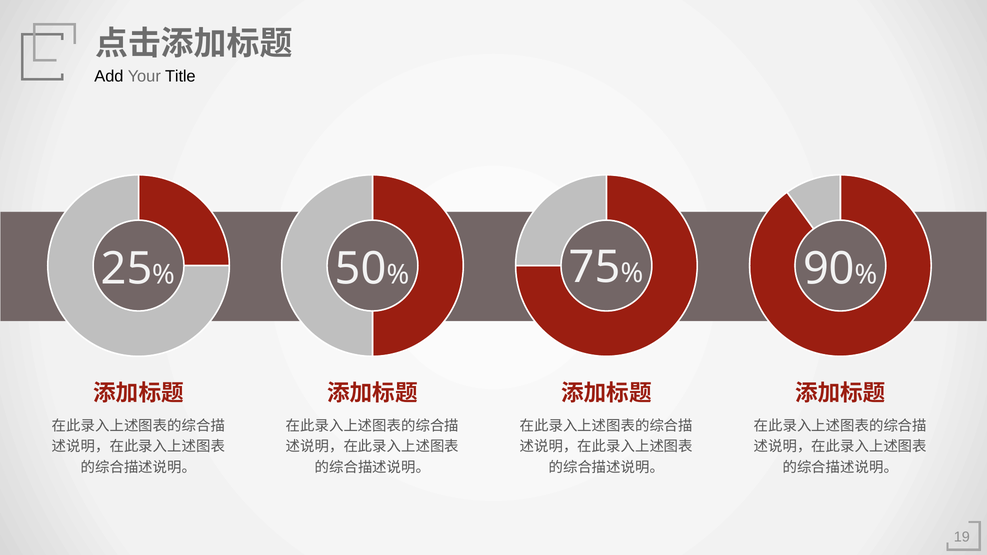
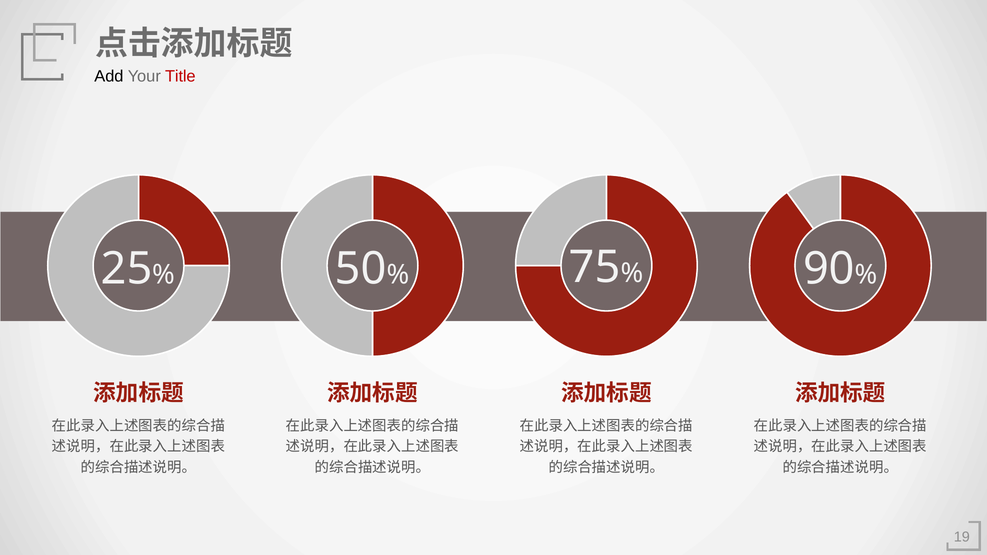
Title colour: black -> red (180, 76)
